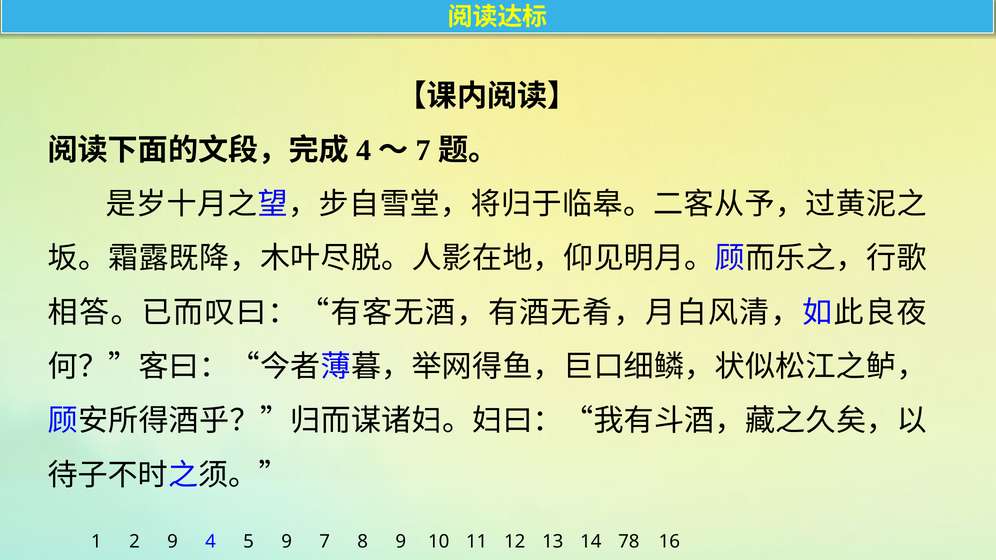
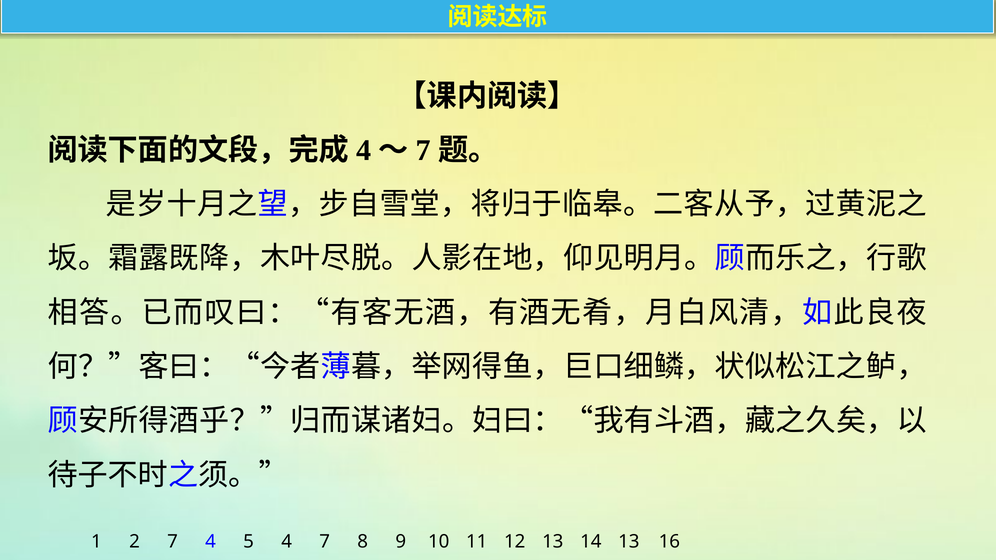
2 9: 9 -> 7 (173, 542)
5 9: 9 -> 4 (287, 542)
14 78: 78 -> 13 (629, 542)
